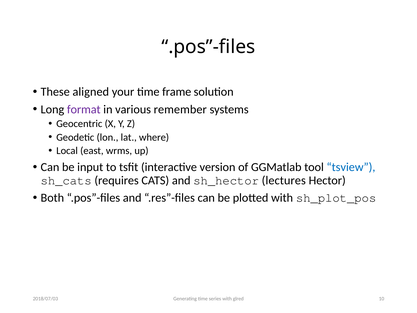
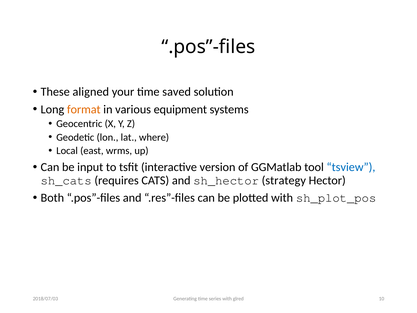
frame: frame -> saved (177, 92)
format colour: purple -> orange (84, 109)
remember: remember -> equipment (180, 109)
lectures: lectures -> strategy (284, 180)
